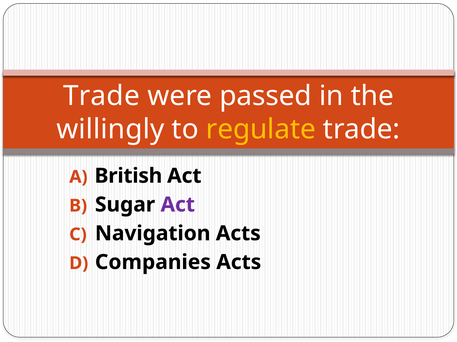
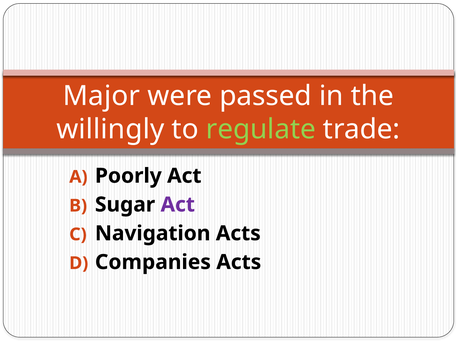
Trade: Trade -> Major (101, 96)
regulate colour: yellow -> light green (261, 130)
British: British -> Poorly (128, 176)
